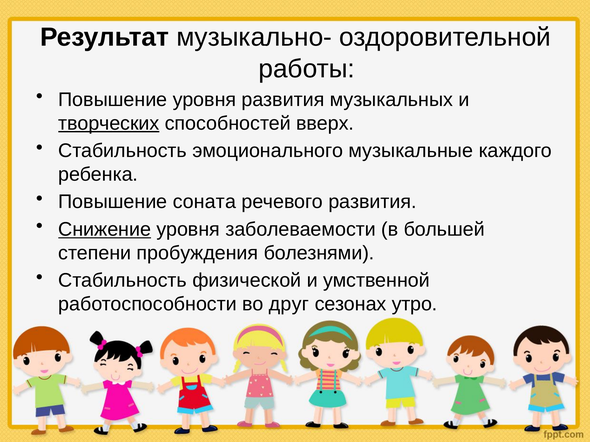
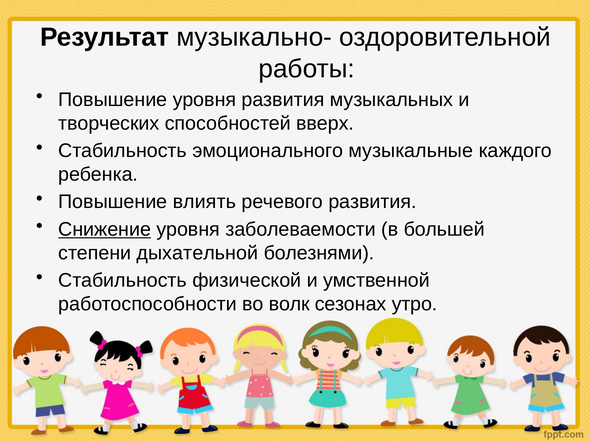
творческих underline: present -> none (109, 123)
соната: соната -> влиять (204, 202)
пробуждения: пробуждения -> дыхательной (197, 253)
друг: друг -> волк (289, 304)
